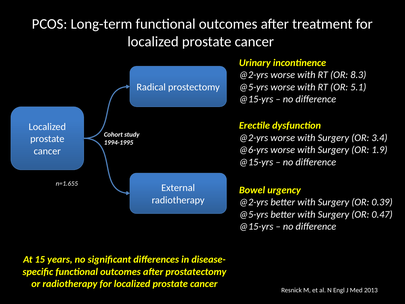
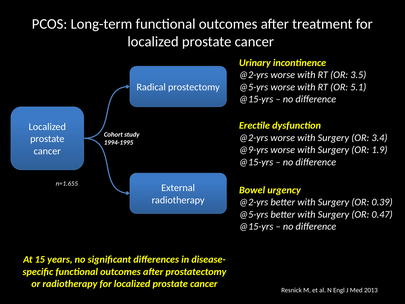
8.3: 8.3 -> 3.5 (358, 75)
@6-yrs: @6-yrs -> @9-yrs (254, 150)
